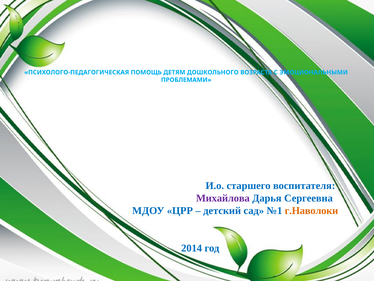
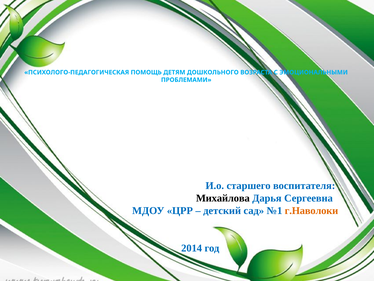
Михайлова colour: purple -> black (223, 198)
